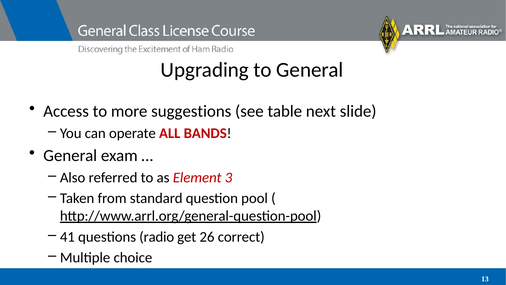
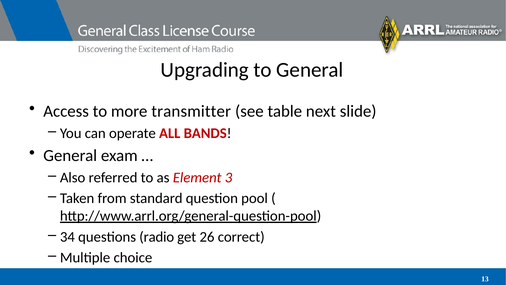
suggestions: suggestions -> transmitter (191, 111)
41: 41 -> 34 (67, 237)
